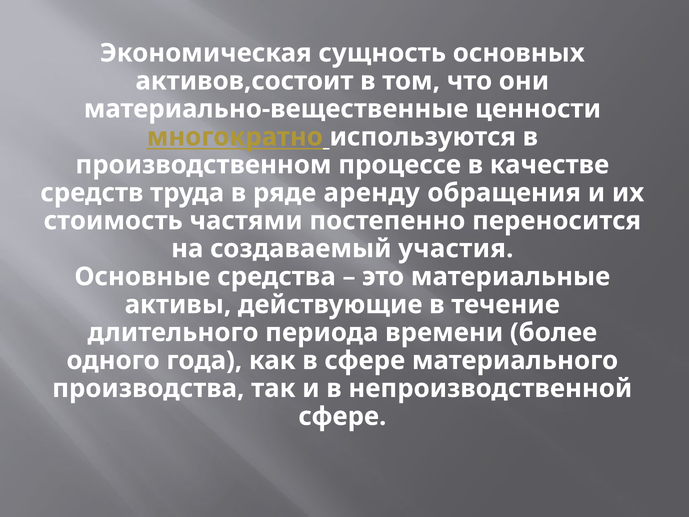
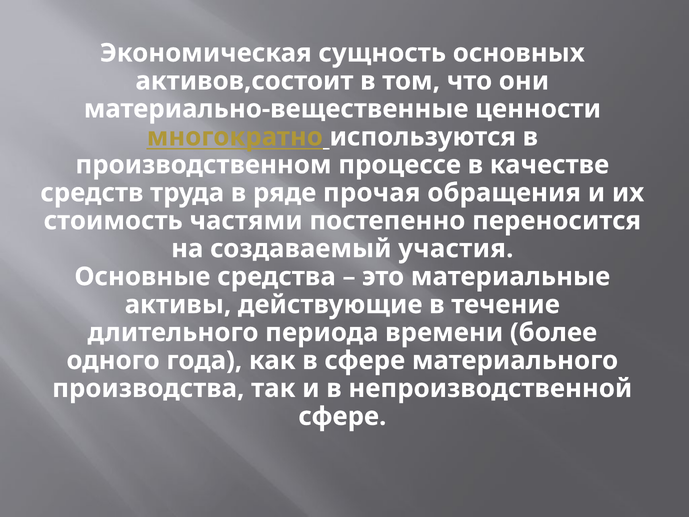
аренду: аренду -> прочая (372, 193)
